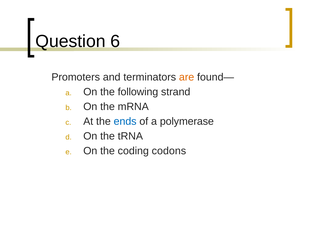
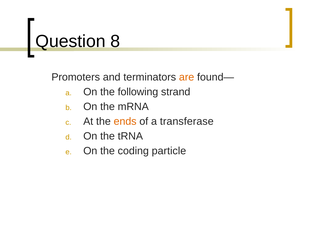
6: 6 -> 8 (115, 41)
ends colour: blue -> orange (125, 121)
polymerase: polymerase -> transferase (187, 121)
codons: codons -> particle (169, 151)
